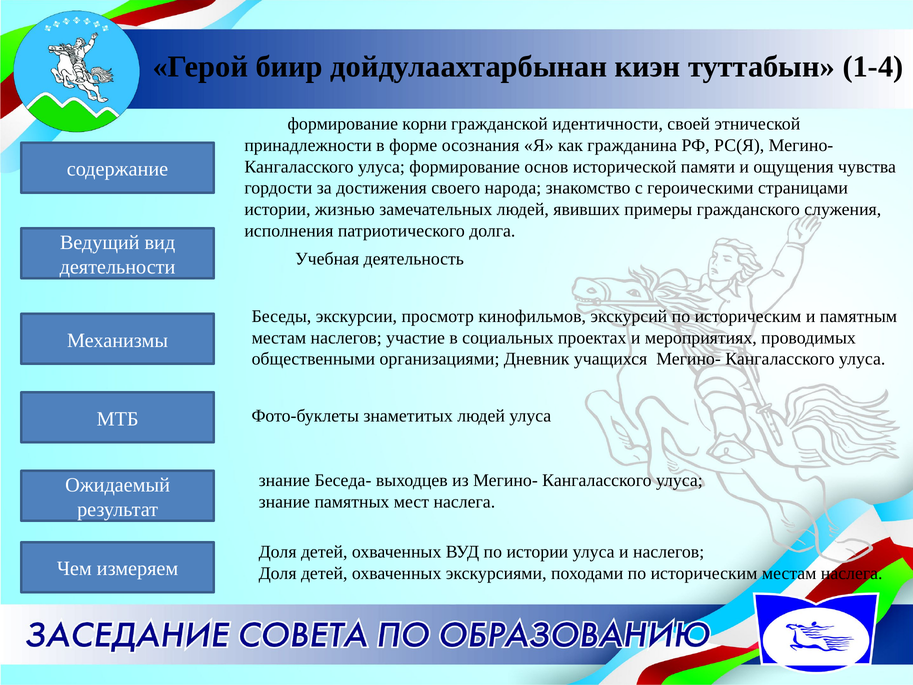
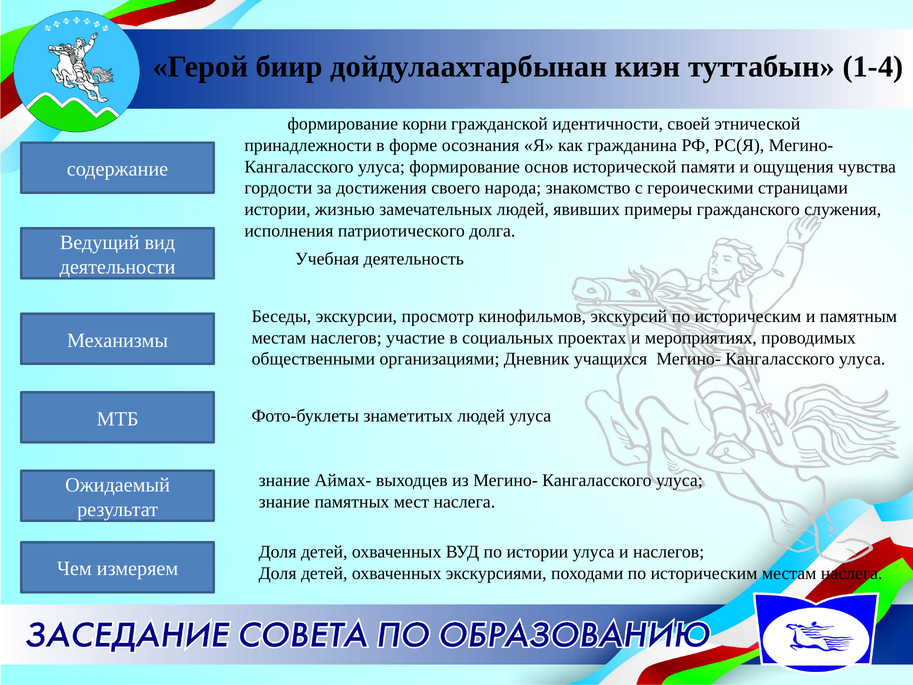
Беседа-: Беседа- -> Аймах- (343, 480)
